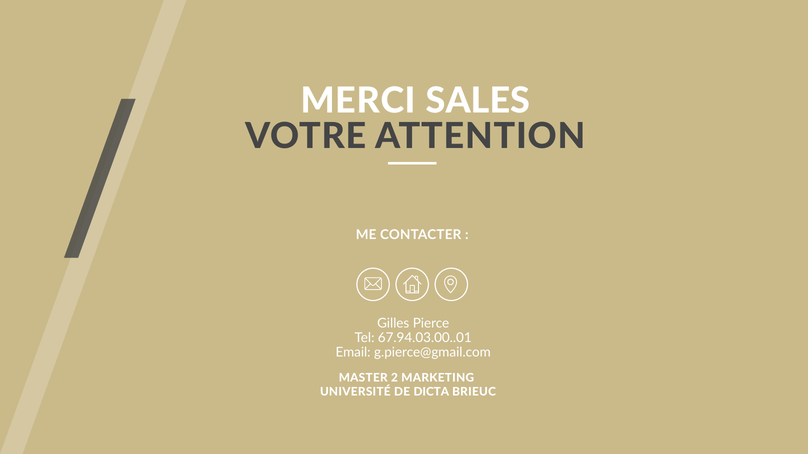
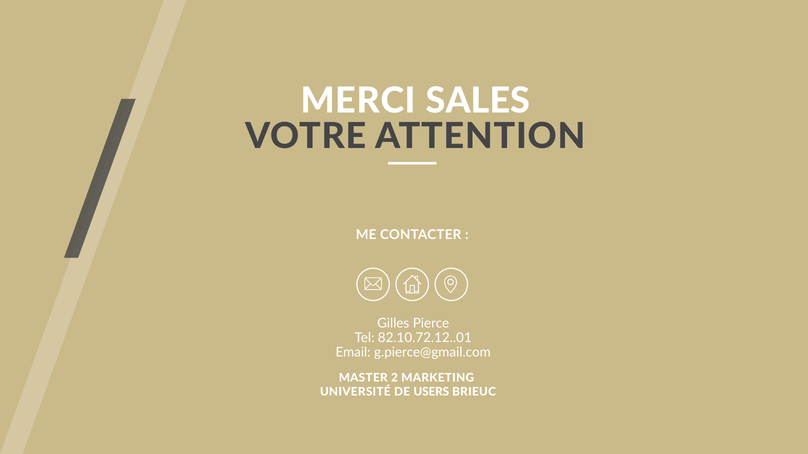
67.94.03.00..01: 67.94.03.00..01 -> 82.10.72.12..01 (425, 338)
DICTA: DICTA -> USERS (431, 392)
